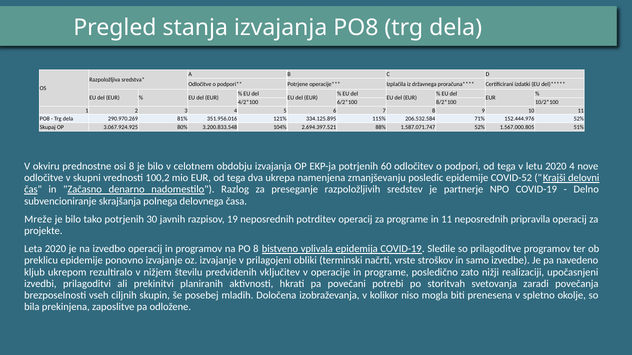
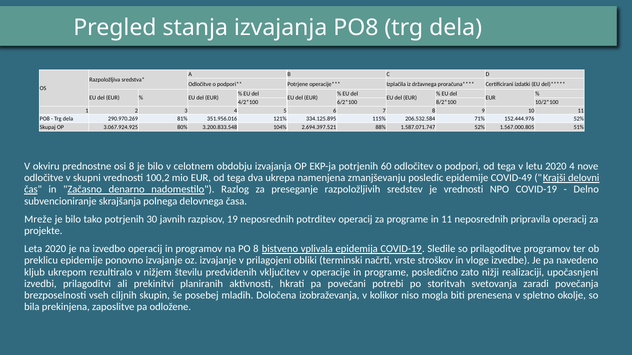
COVID-52: COVID-52 -> COVID-49 (511, 178)
je partnerje: partnerje -> vrednosti (464, 190)
samo: samo -> vloge (477, 261)
